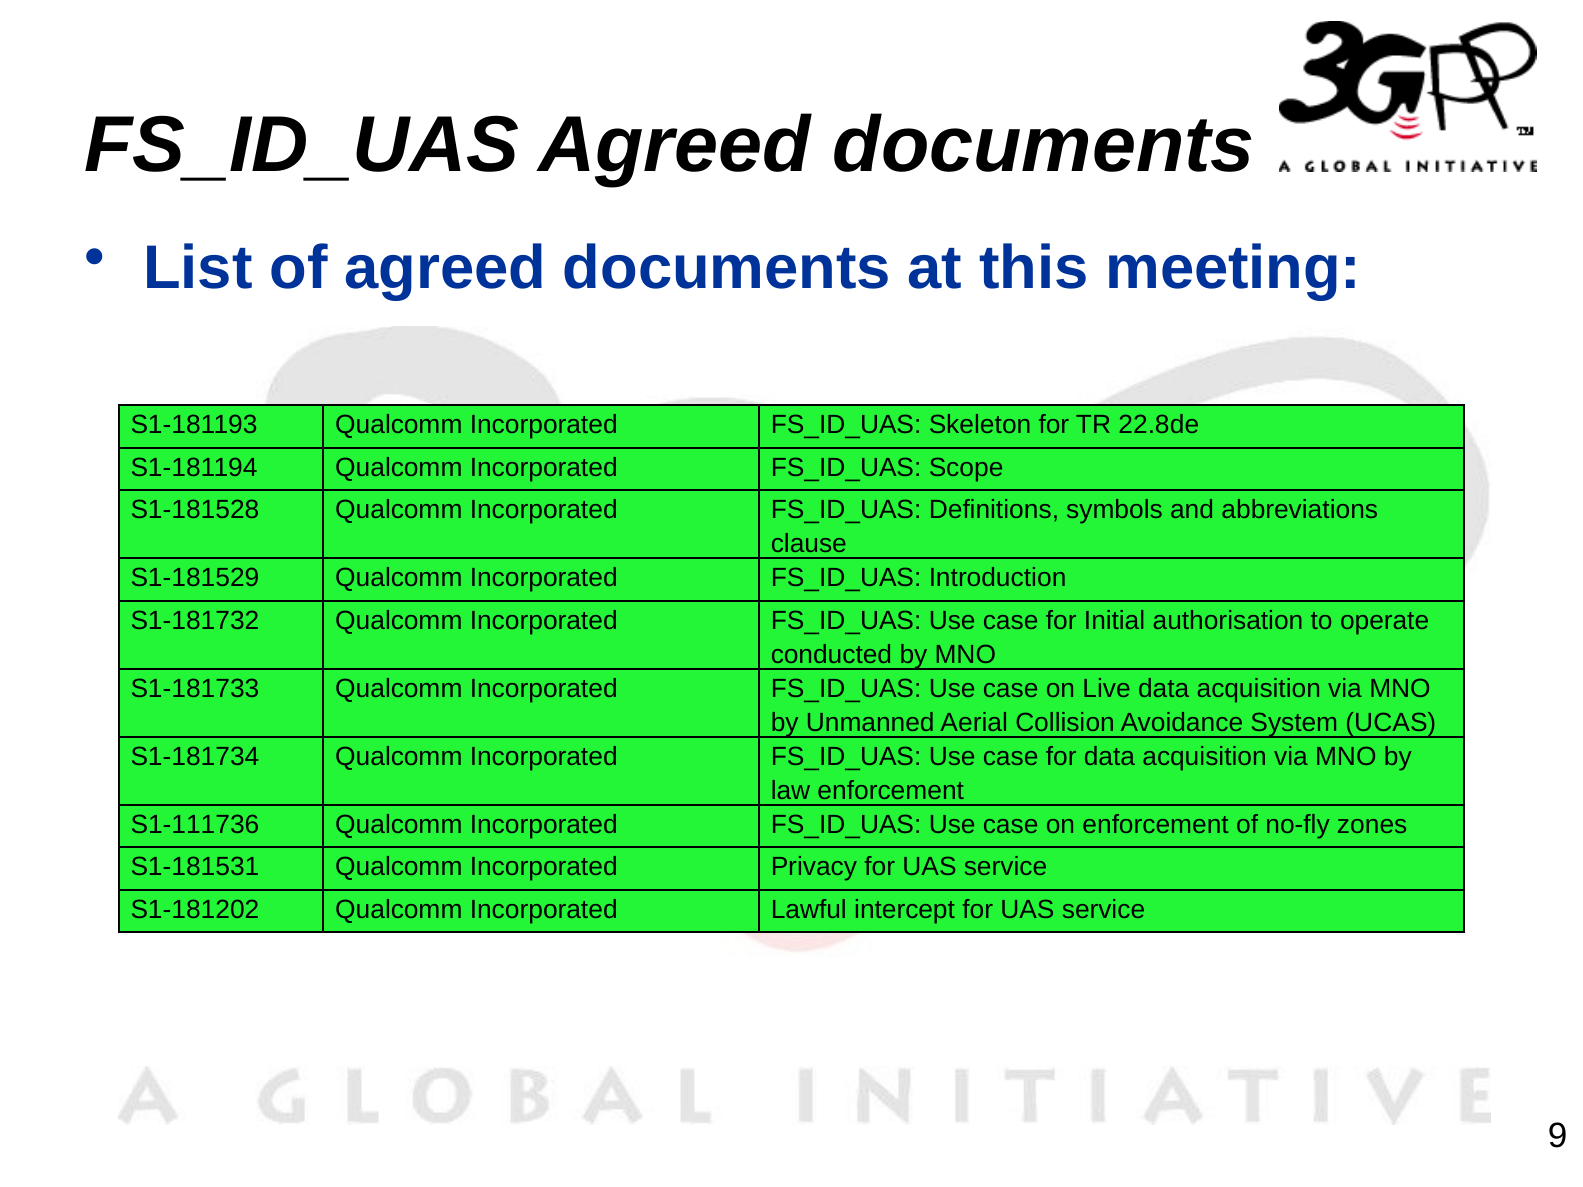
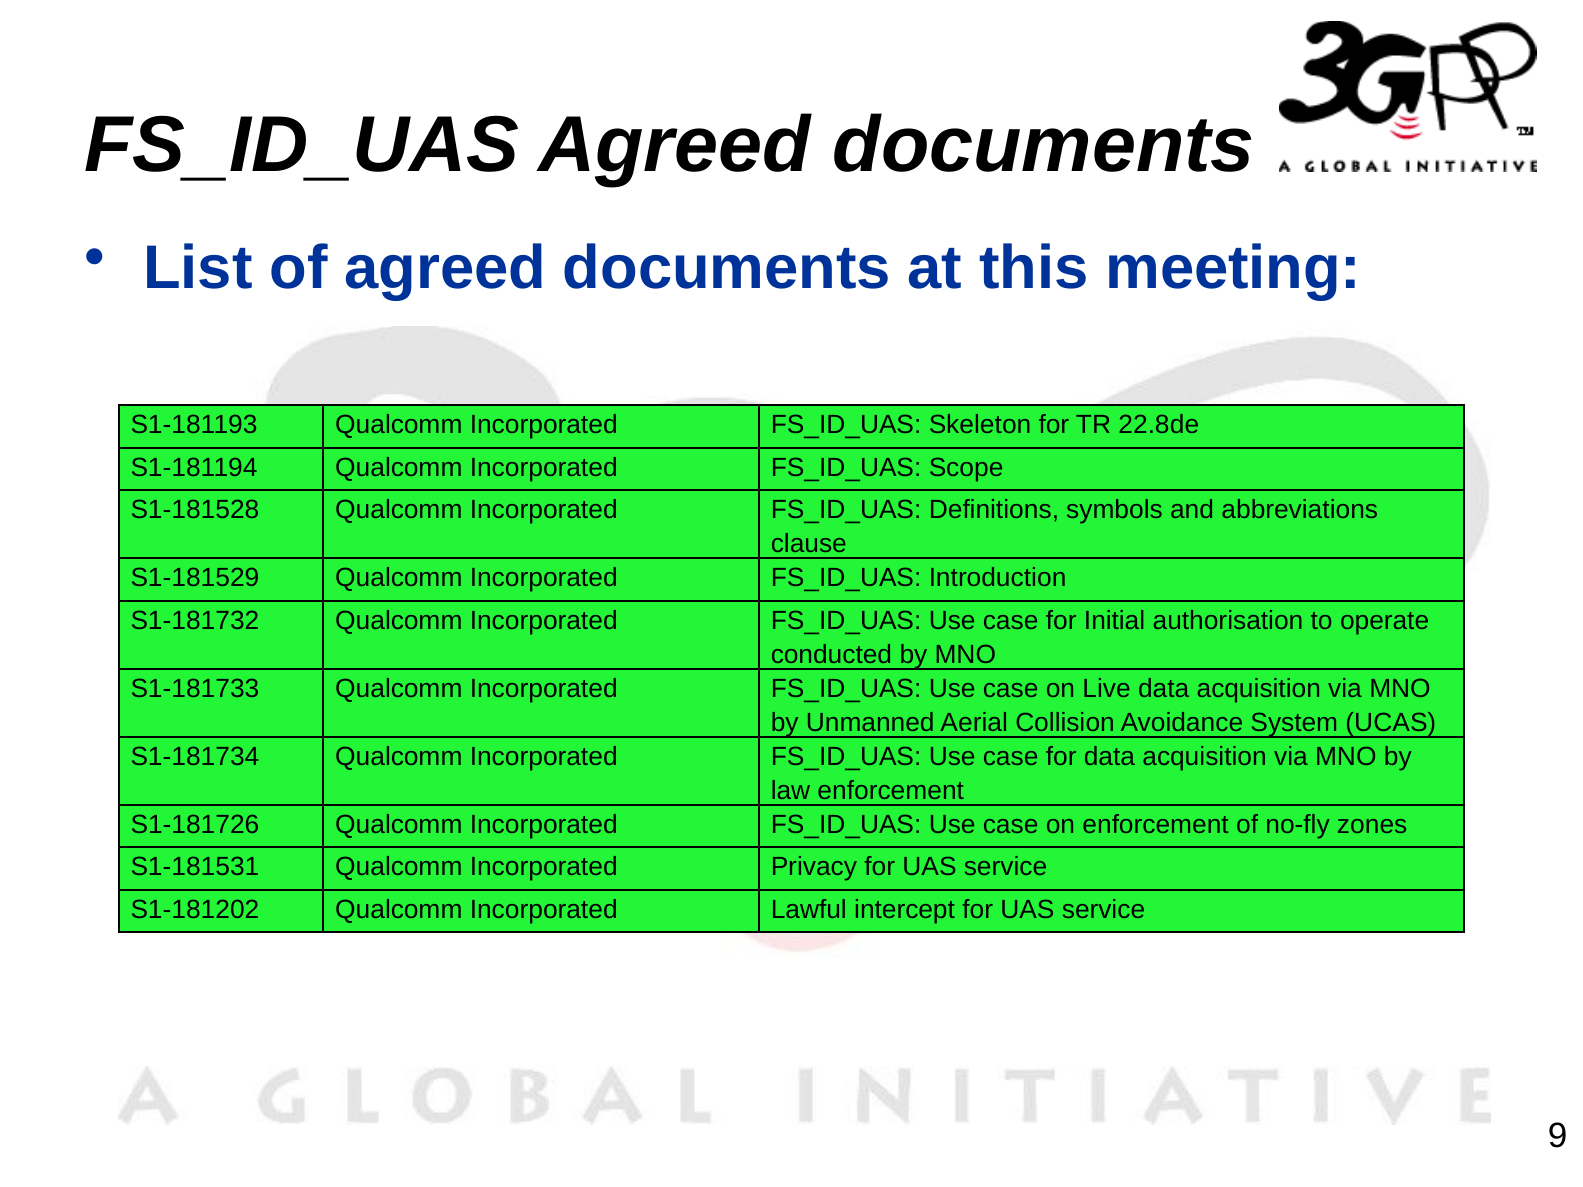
S1-111736: S1-111736 -> S1-181726 (195, 825)
